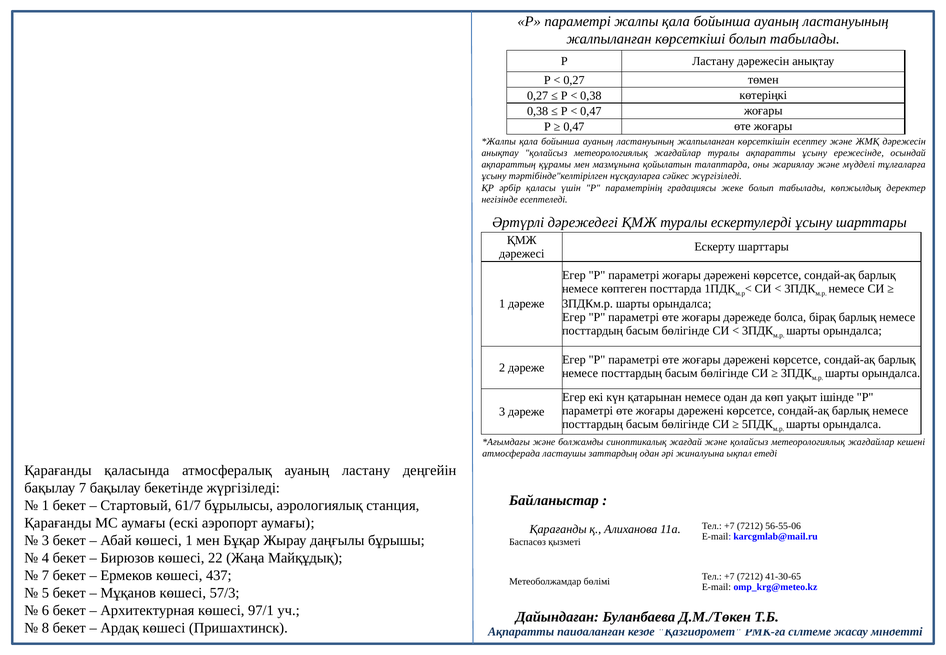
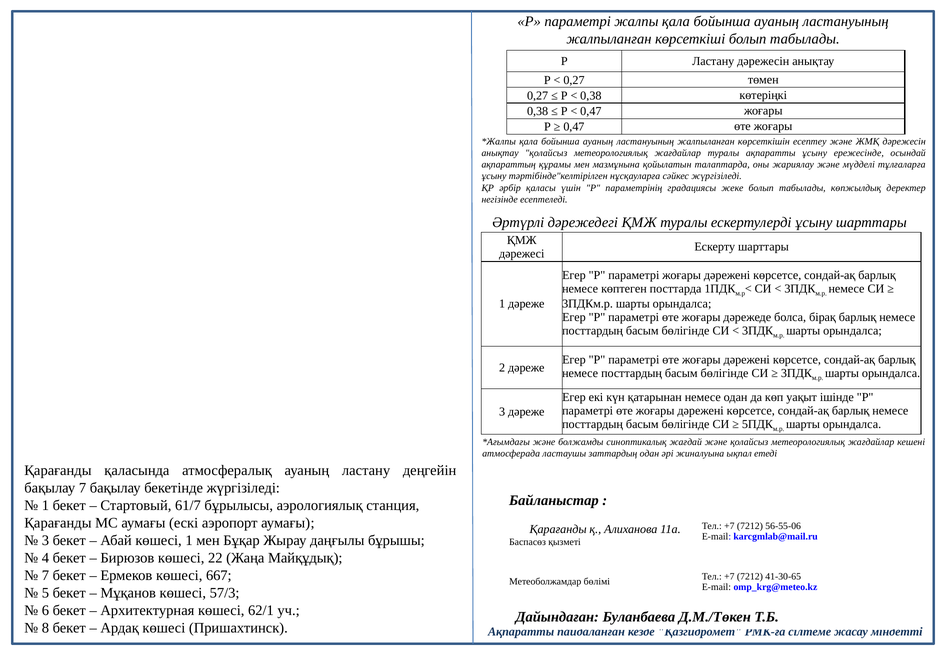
437: 437 -> 667 (219, 575)
97/1: 97/1 -> 62/1 (261, 610)
